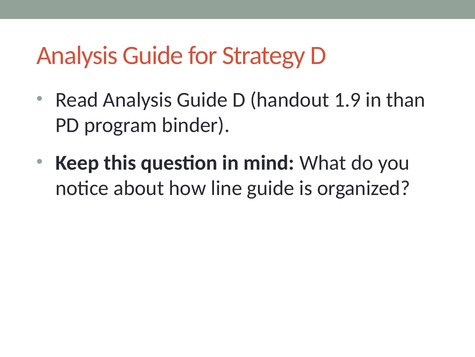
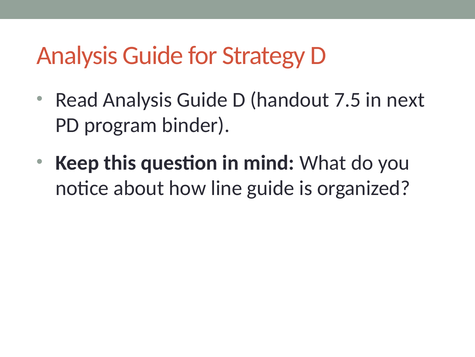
1.9: 1.9 -> 7.5 (347, 100)
than: than -> next (406, 100)
